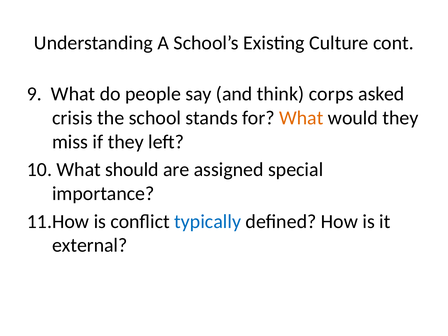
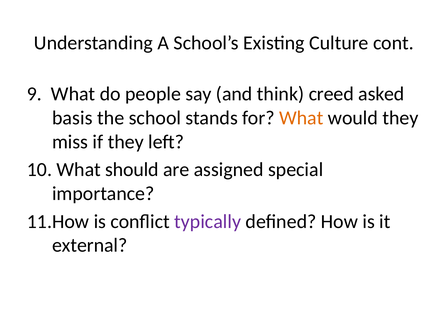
corps: corps -> creed (331, 94)
crisis: crisis -> basis (72, 118)
typically colour: blue -> purple (208, 221)
